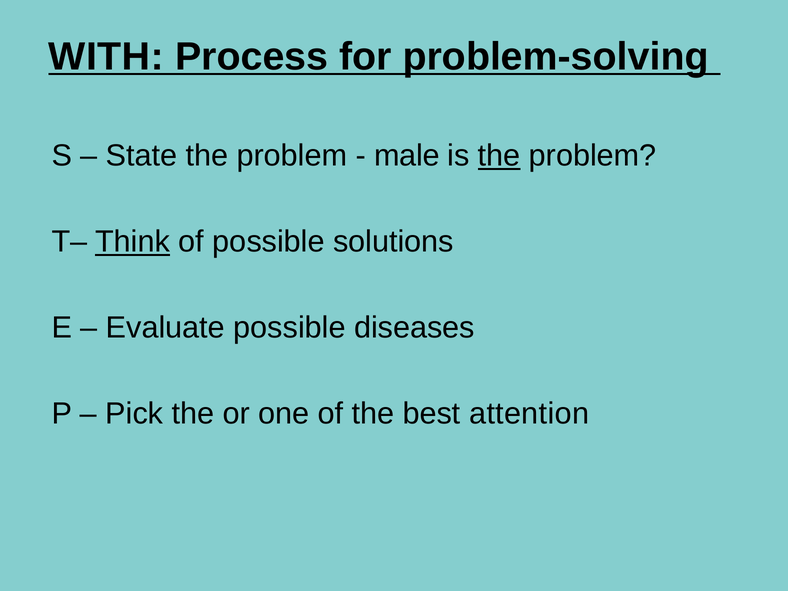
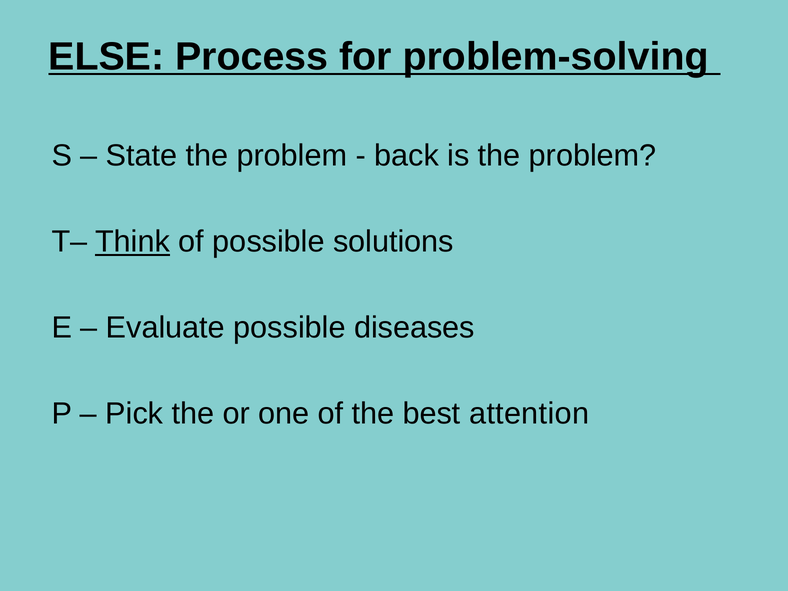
WITH: WITH -> ELSE (106, 57)
male: male -> back (407, 156)
the underline: present -> none (499, 156)
